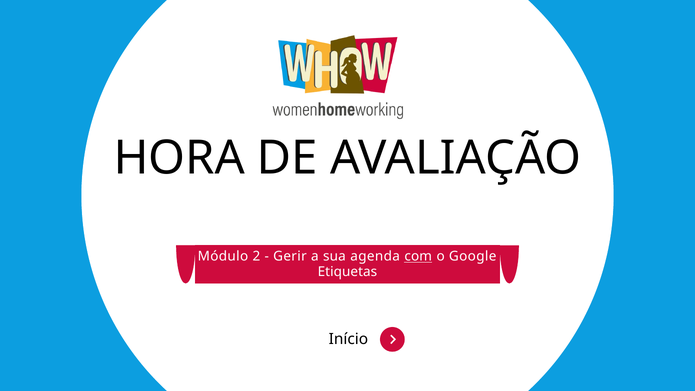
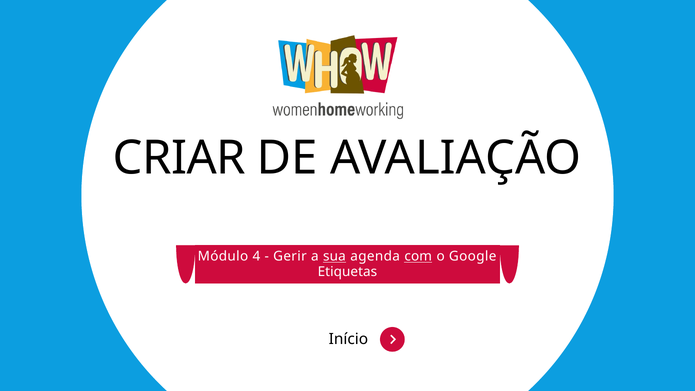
HORA: HORA -> CRIAR (179, 158)
2: 2 -> 4 (256, 256)
sua underline: none -> present (334, 256)
